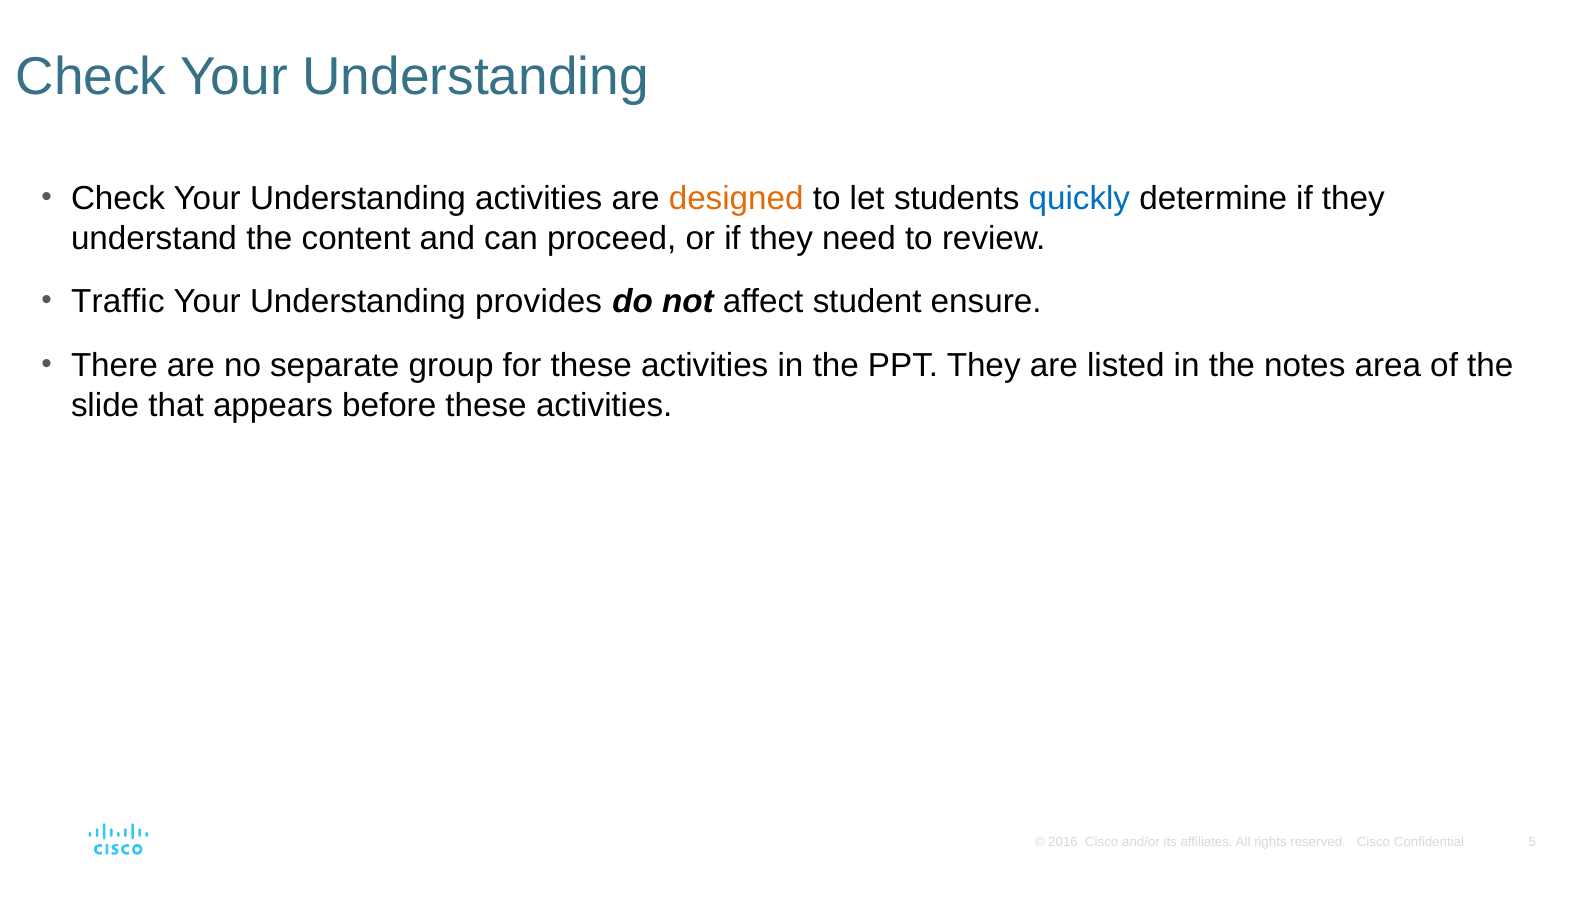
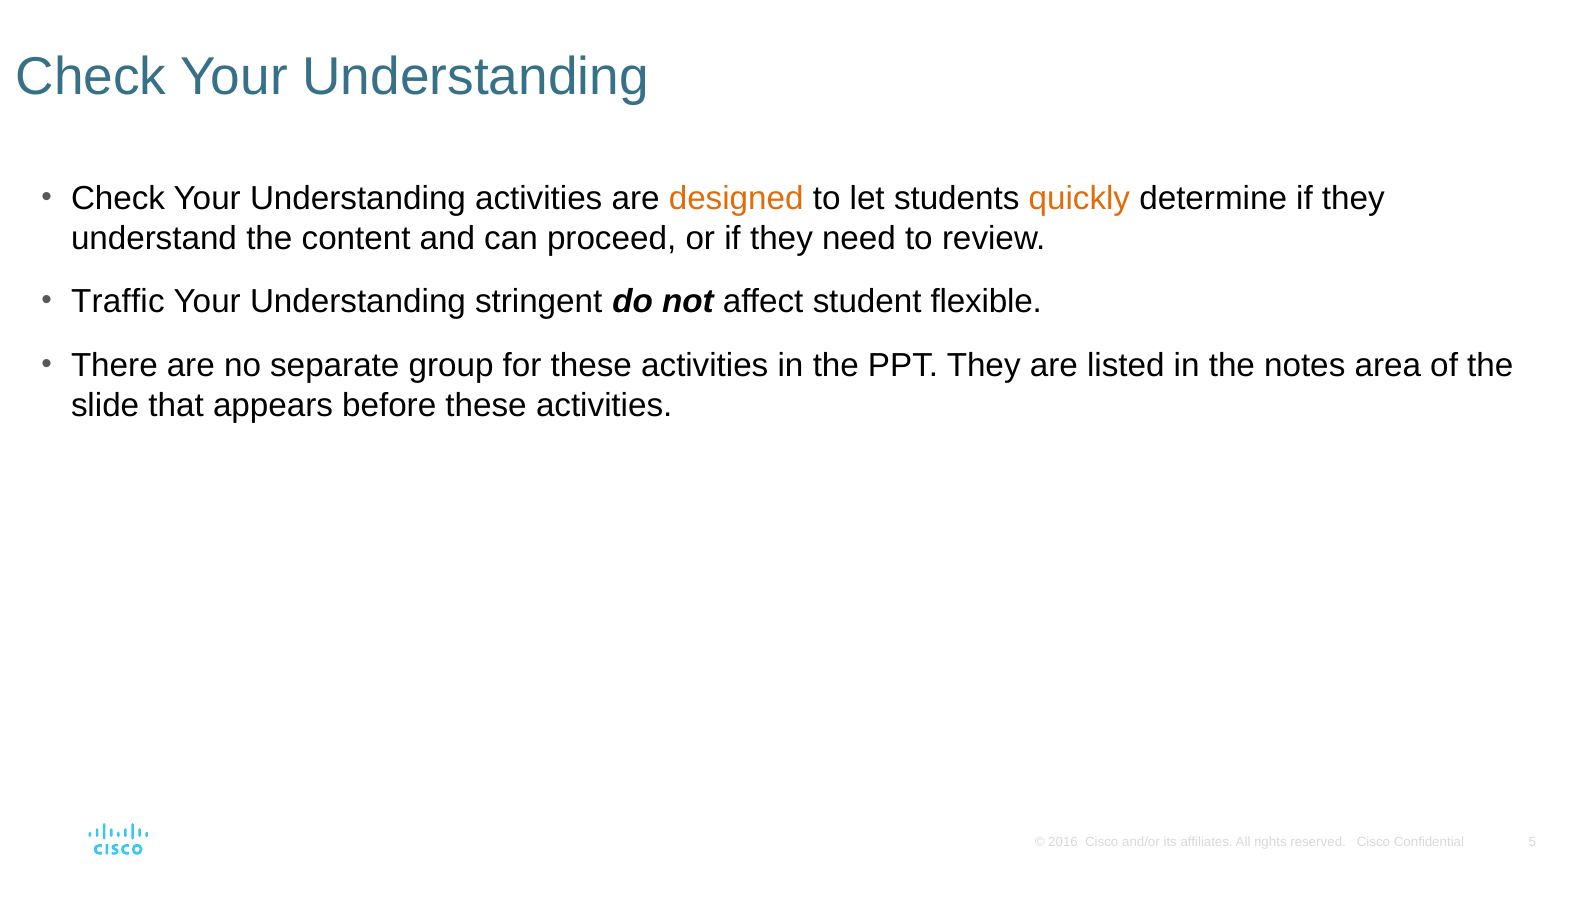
quickly colour: blue -> orange (1079, 199)
provides: provides -> stringent (539, 302)
ensure: ensure -> flexible (986, 302)
